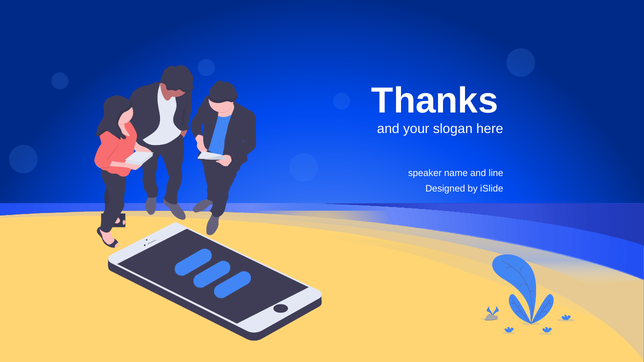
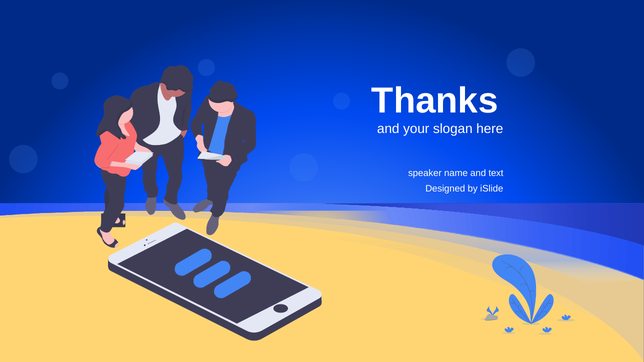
line: line -> text (496, 173)
